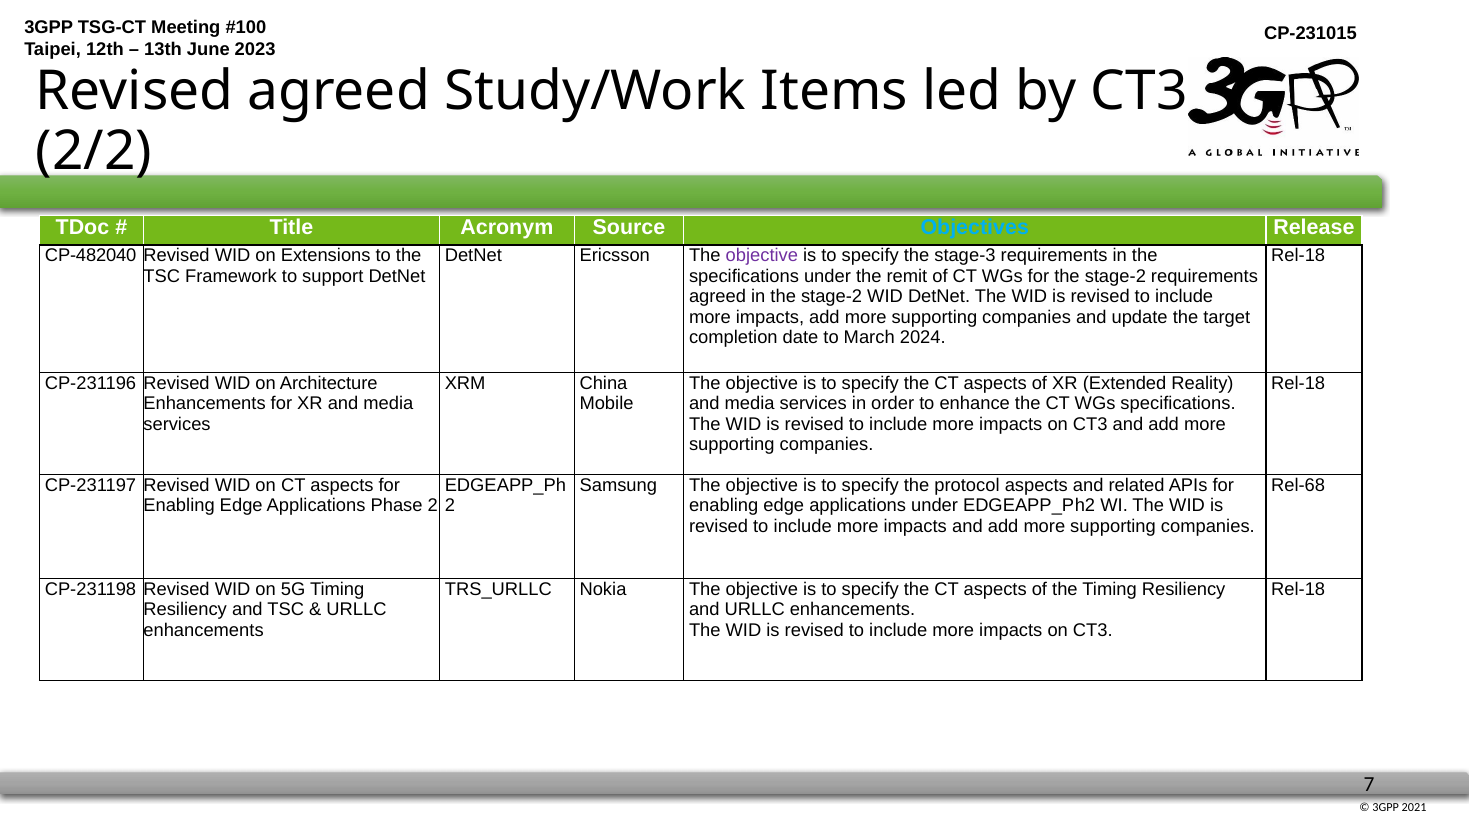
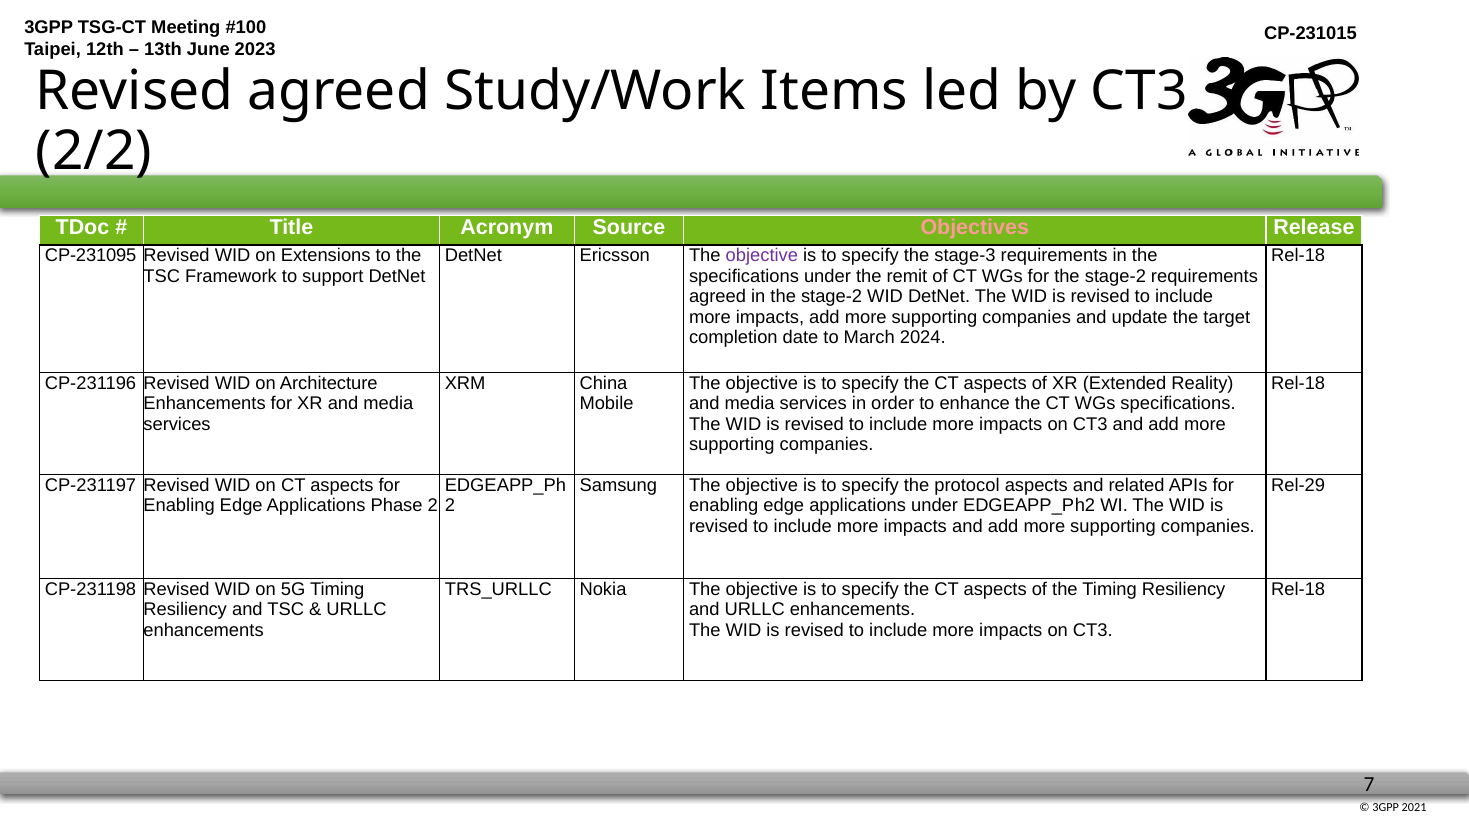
Objectives colour: light blue -> pink (975, 228)
CP-482040: CP-482040 -> CP-231095 (91, 256)
Rel-68: Rel-68 -> Rel-29 (1298, 485)
